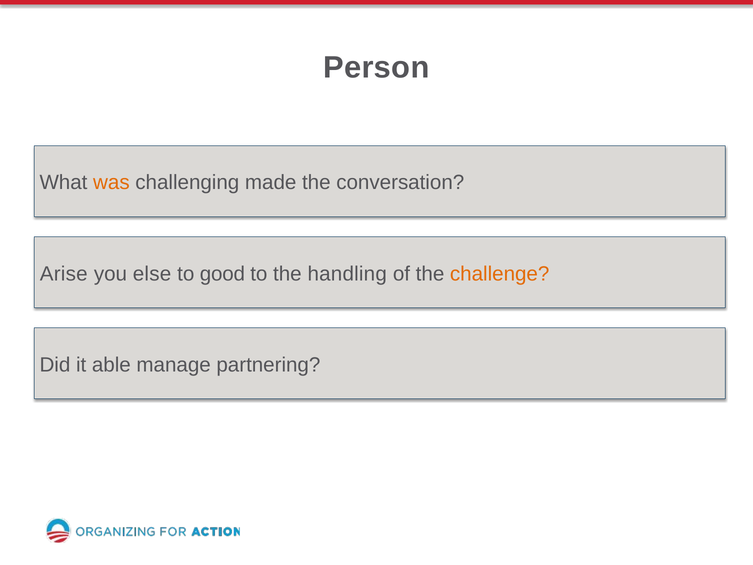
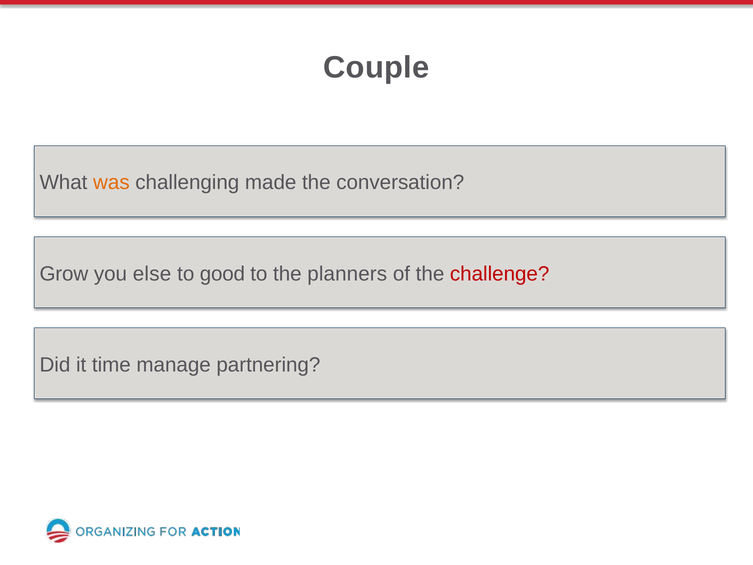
Person: Person -> Couple (376, 67)
Arise: Arise -> Grow (64, 274)
handling: handling -> planners (347, 274)
challenge colour: orange -> red (500, 274)
able: able -> time (111, 365)
